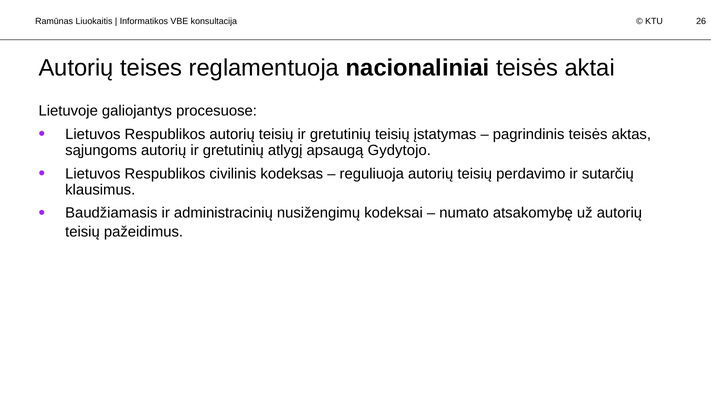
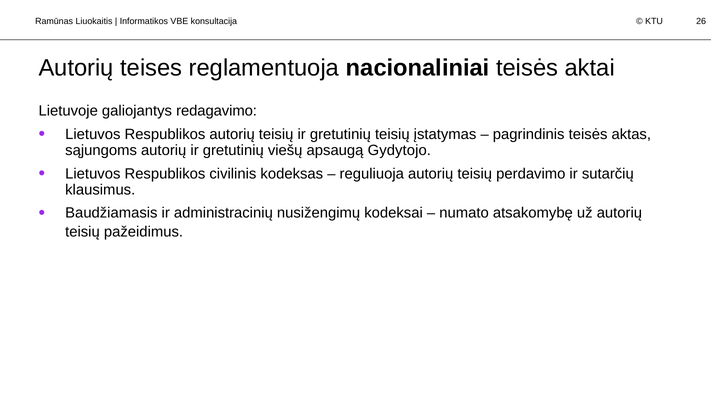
procesuose: procesuose -> redagavimo (217, 111)
atlygį: atlygį -> viešų (285, 150)
